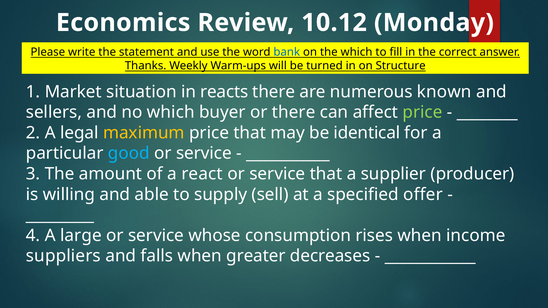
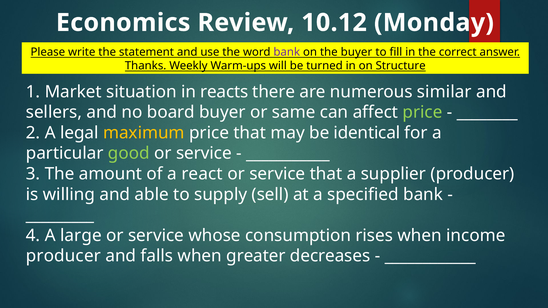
bank colour: blue -> purple (287, 52)
the which: which -> buyer (357, 52)
known: known -> similar (444, 92)
no which: which -> board (171, 112)
or there: there -> same (294, 112)
good colour: light blue -> light green (129, 153)
specified offer: offer -> bank (423, 195)
suppliers: suppliers -> producer (63, 256)
